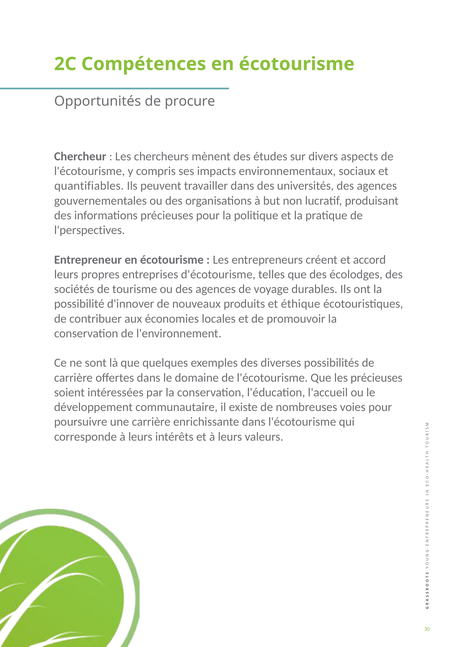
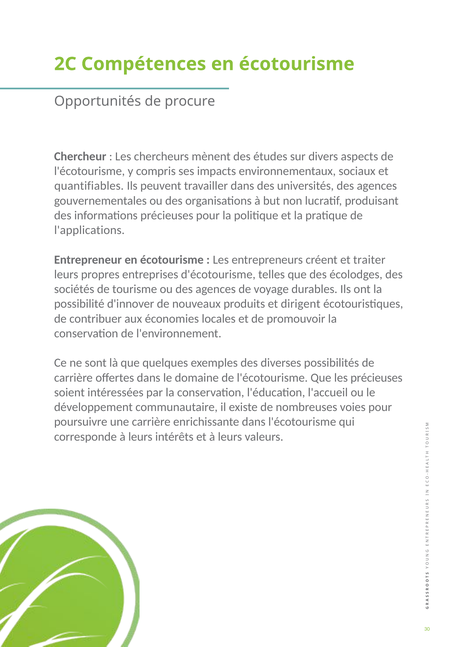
l'perspectives: l'perspectives -> l'applications (89, 230)
accord: accord -> traiter (369, 260)
éthique: éthique -> dirigent (301, 304)
